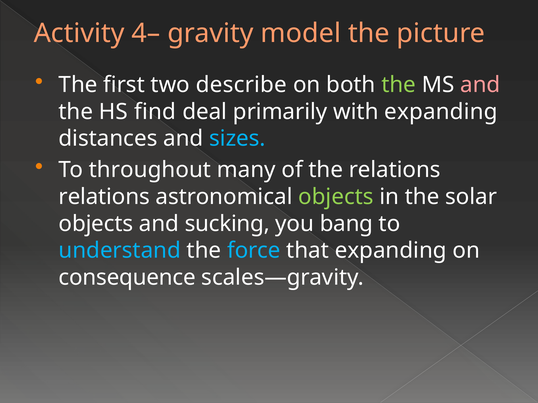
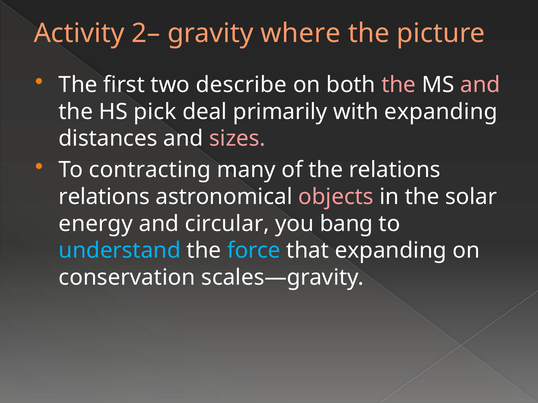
4–: 4– -> 2– (146, 33)
model: model -> where (301, 33)
the colour: light green -> pink (399, 85)
find: find -> pick (155, 112)
sizes colour: light blue -> pink (237, 139)
throughout: throughout -> contracting (150, 170)
objects colour: light green -> pink (336, 197)
objects: objects -> energy (96, 224)
sucking: sucking -> circular (227, 224)
consequence: consequence -> conservation (127, 278)
